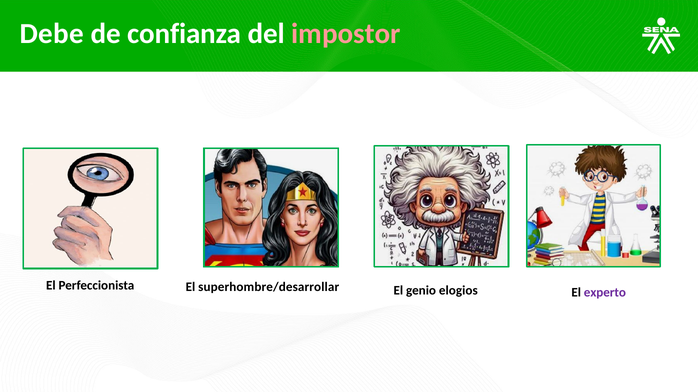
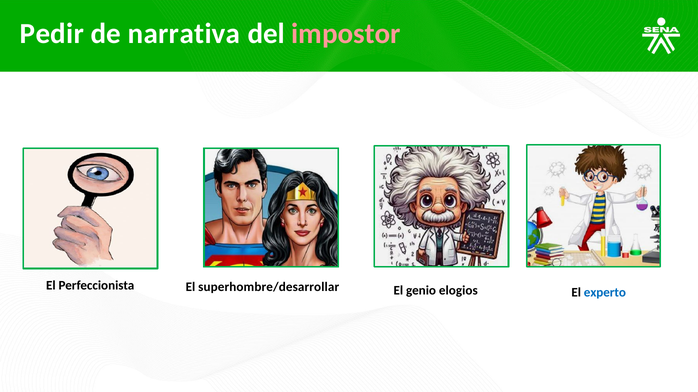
Debe: Debe -> Pedir (52, 34)
confianza: confianza -> narrativa (184, 34)
experto colour: purple -> blue (605, 293)
